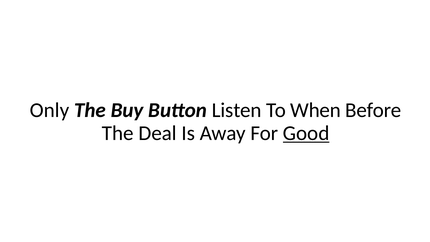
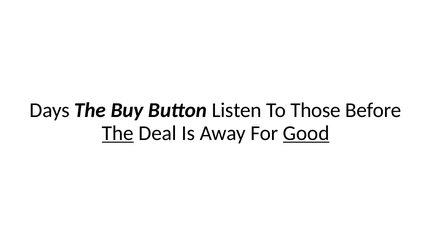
Only: Only -> Days (50, 110)
When: When -> Those (316, 110)
The underline: none -> present (118, 133)
